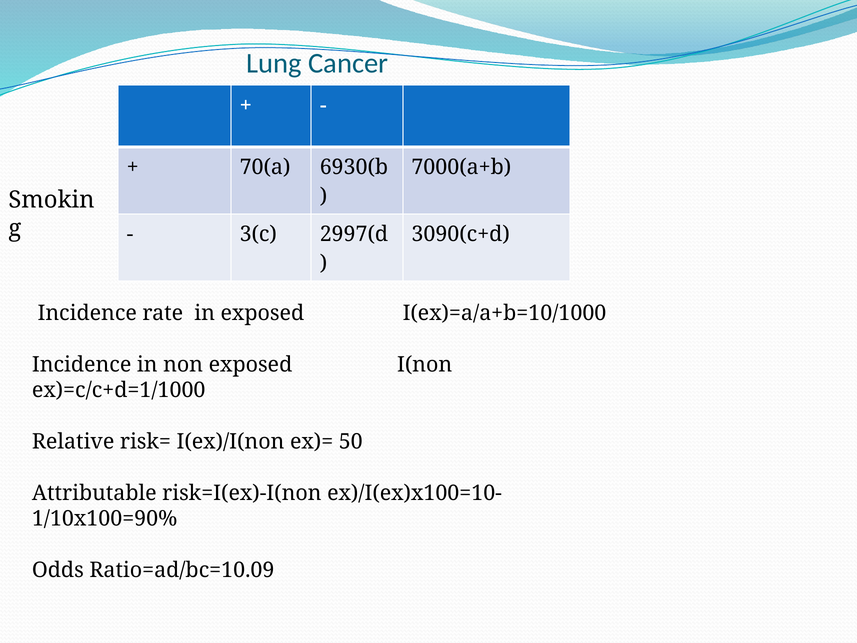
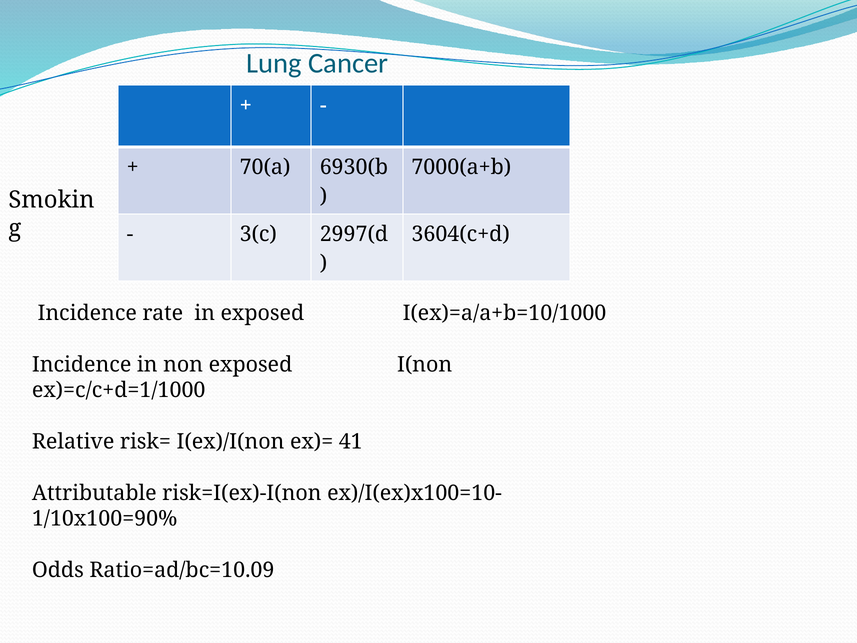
3090(c+d: 3090(c+d -> 3604(c+d (461, 234)
50: 50 -> 41 (351, 441)
